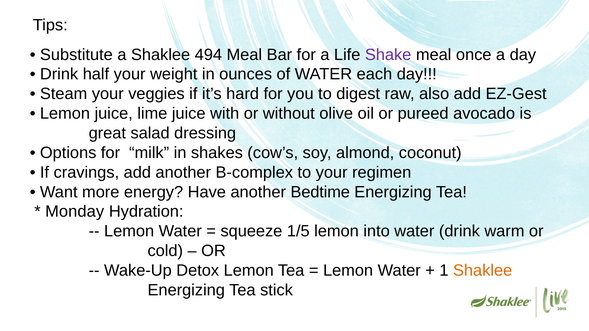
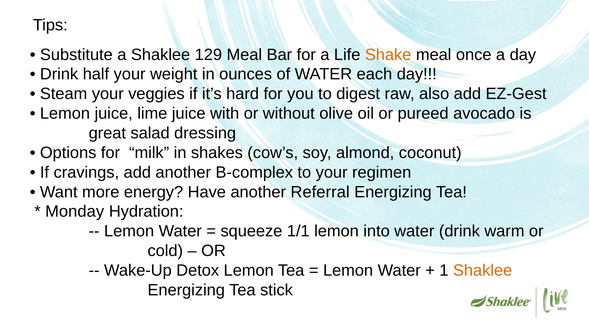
494: 494 -> 129 (208, 55)
Shake colour: purple -> orange (388, 55)
Bedtime: Bedtime -> Referral (320, 192)
1/5: 1/5 -> 1/1 (298, 231)
